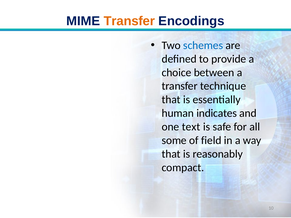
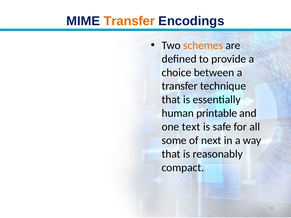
schemes colour: blue -> orange (203, 45)
indicates: indicates -> printable (217, 113)
field: field -> next (211, 141)
